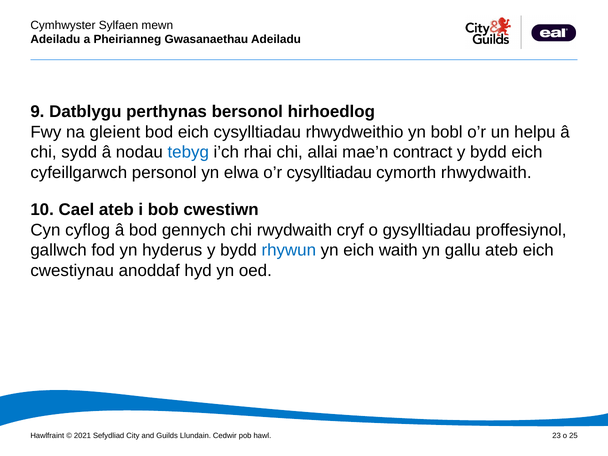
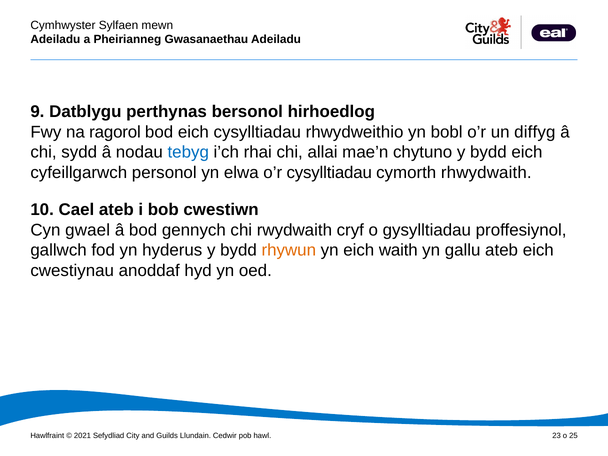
gleient: gleient -> ragorol (115, 132)
helpu: helpu -> diffyg (535, 132)
contract: contract -> chytuno (423, 152)
cyflog: cyflog -> gwael (88, 230)
rhywun colour: blue -> orange (289, 250)
